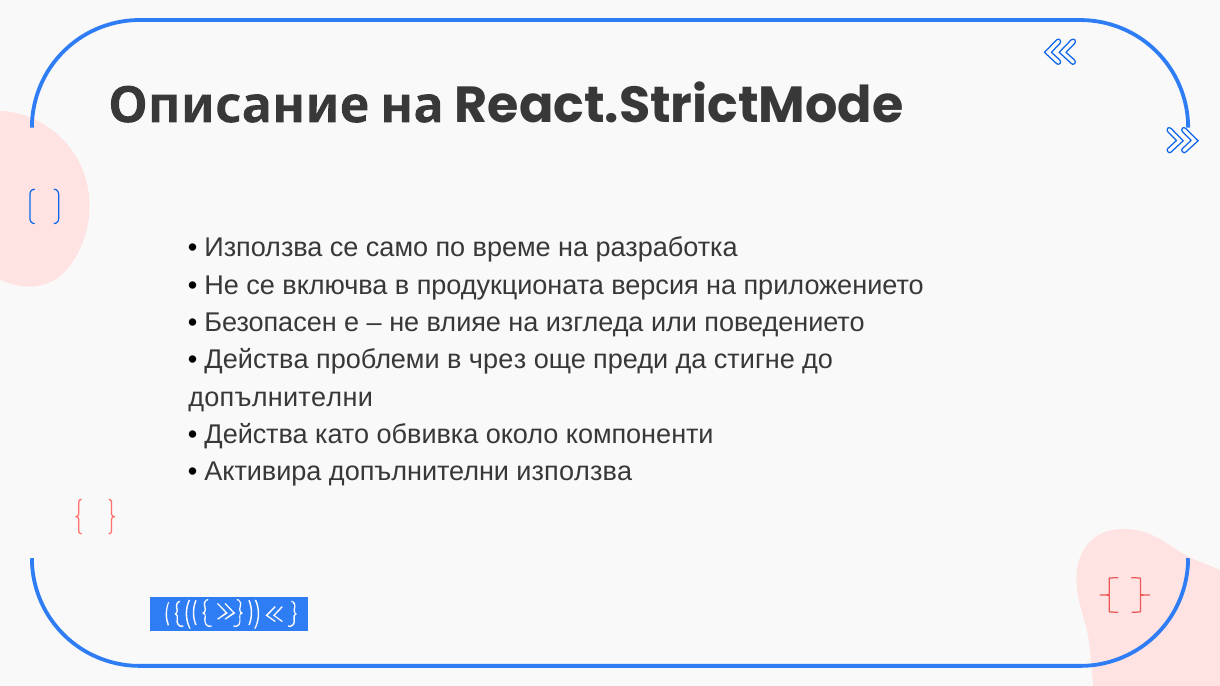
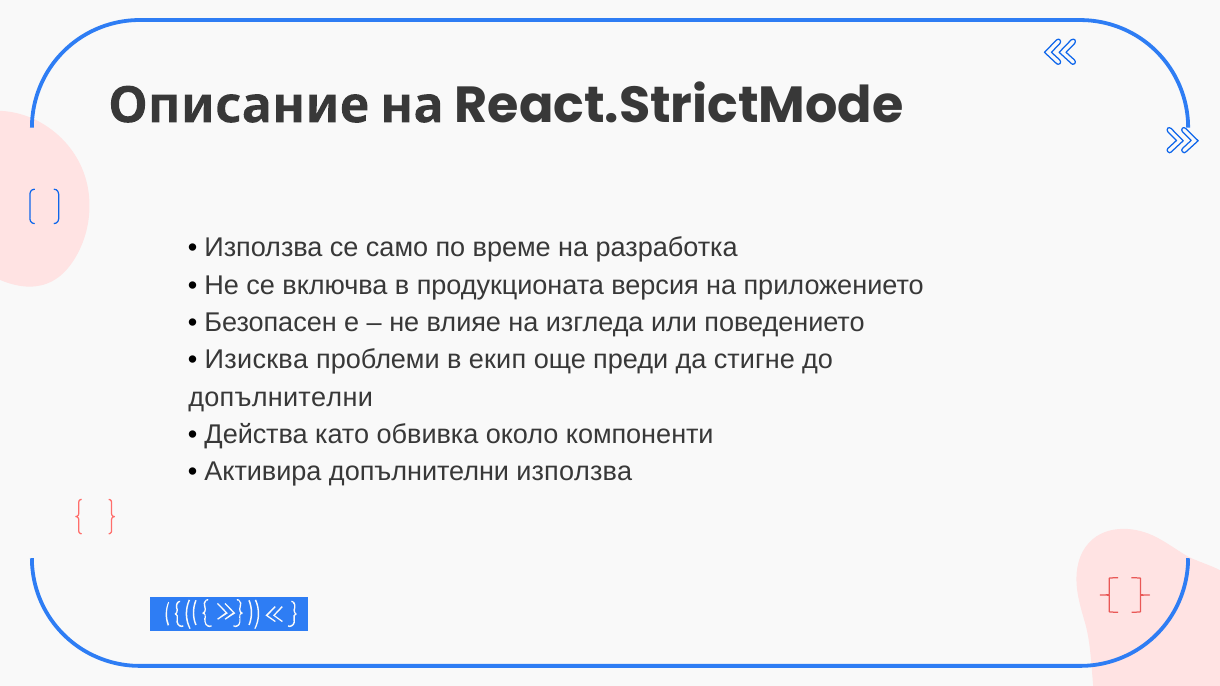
Действа: Действа -> Изисква (256, 360)
чрез: чрез -> екип (498, 360)
